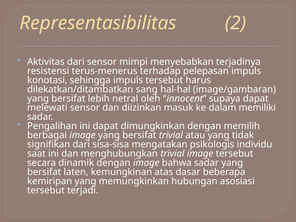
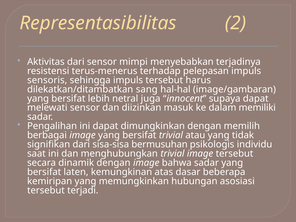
konotasi: konotasi -> sensoris (47, 80)
oleh: oleh -> juga (151, 98)
mengatakan: mengatakan -> bermusuhan (160, 144)
